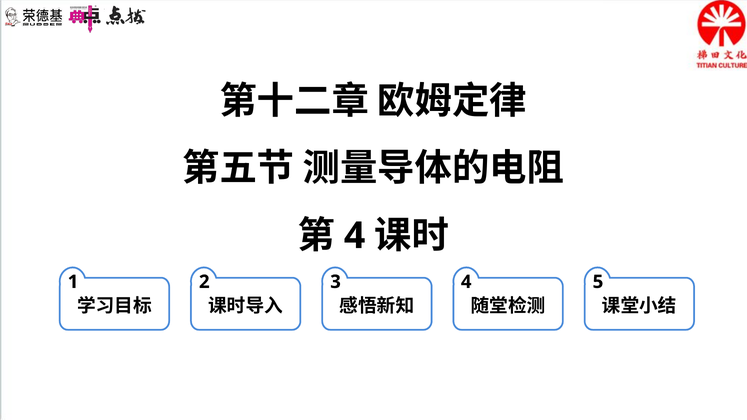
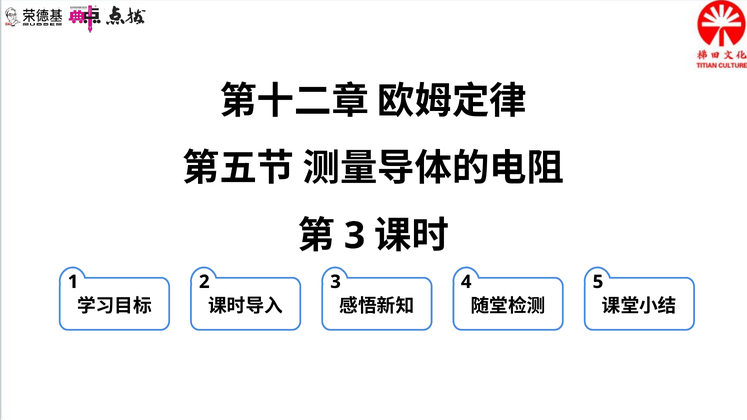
4: 4 -> 3 (355, 236)
